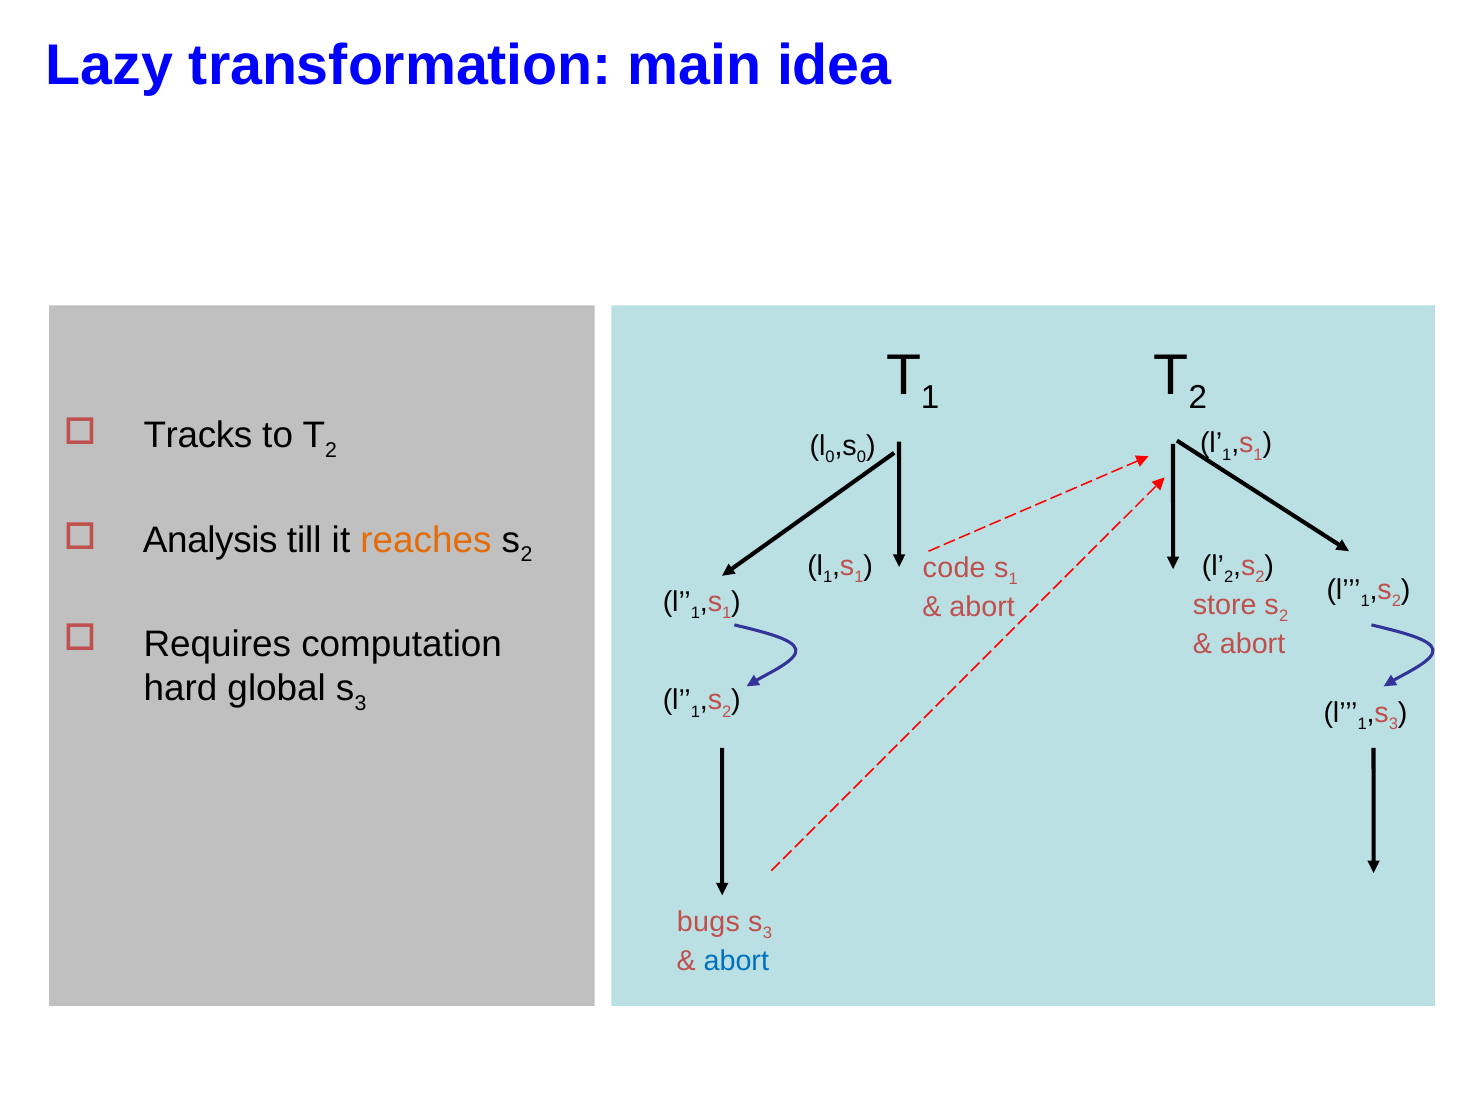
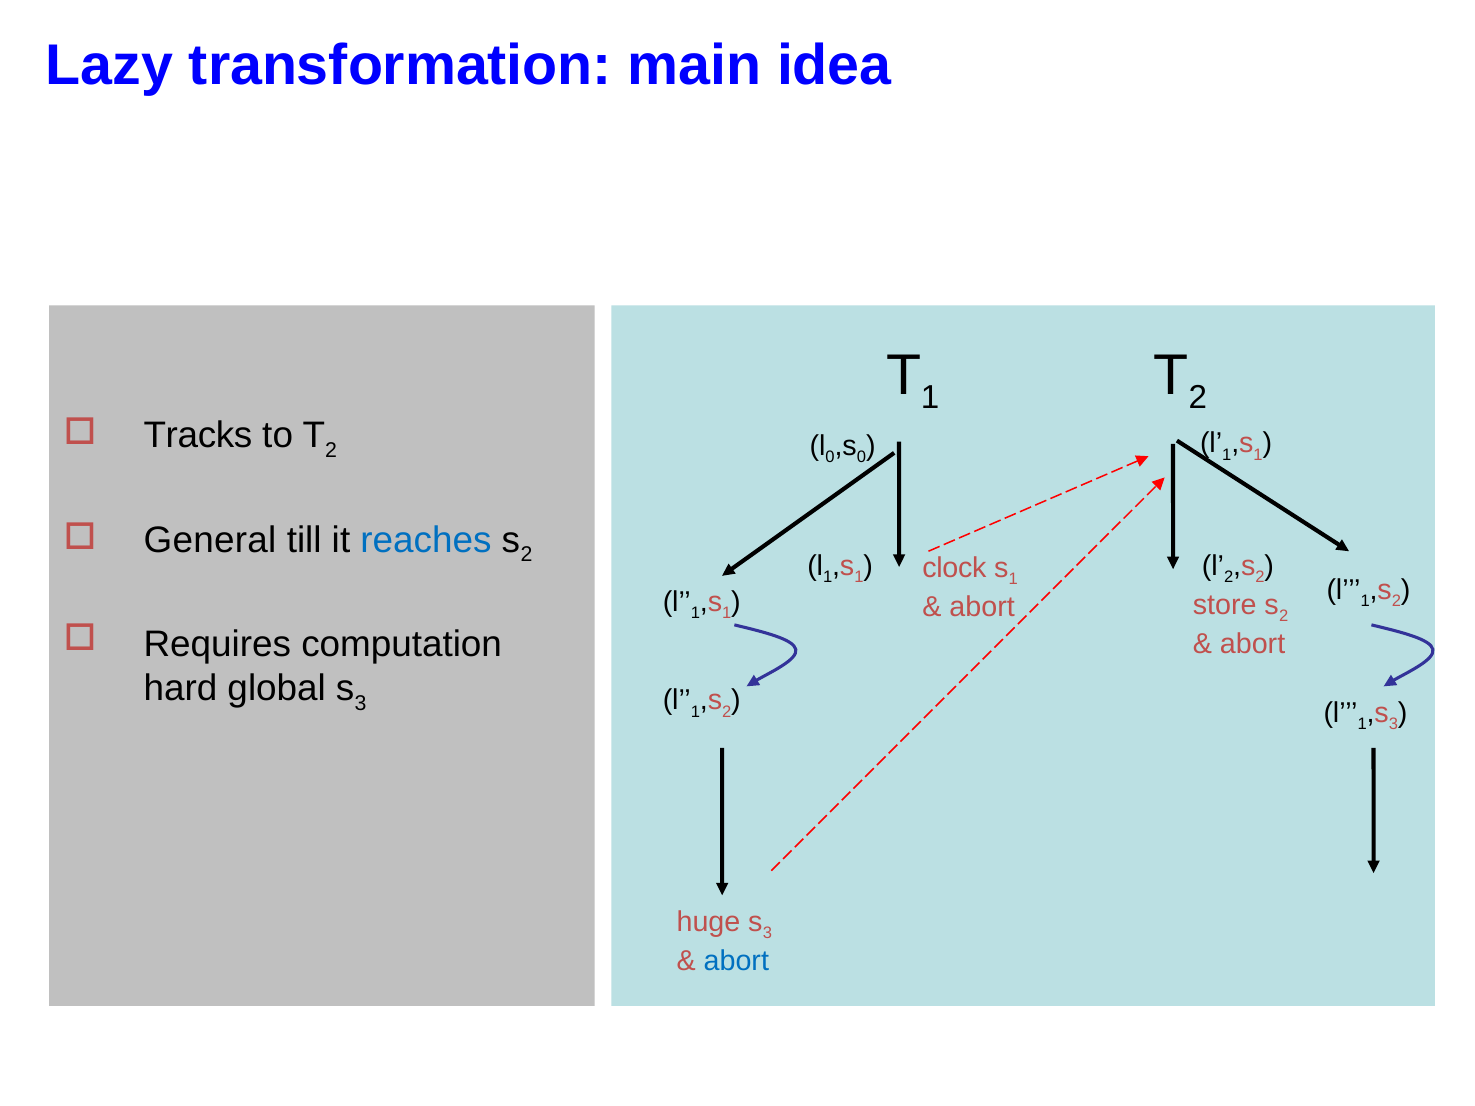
Analysis: Analysis -> General (210, 540)
reaches colour: orange -> blue (426, 540)
code: code -> clock (954, 568)
bugs: bugs -> huge (708, 922)
